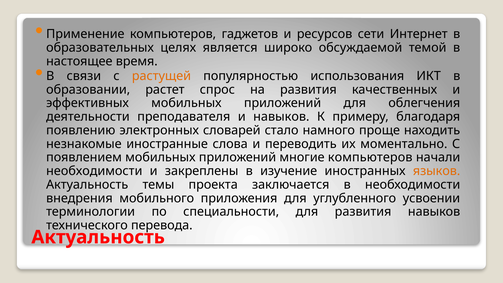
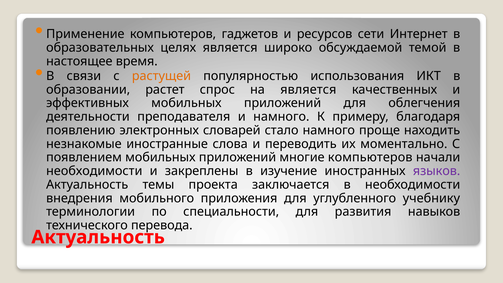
на развития: развития -> является (308, 90)
и навыков: навыков -> намного (281, 117)
языков colour: orange -> purple (437, 171)
усвоении: усвоении -> учебнику (431, 198)
